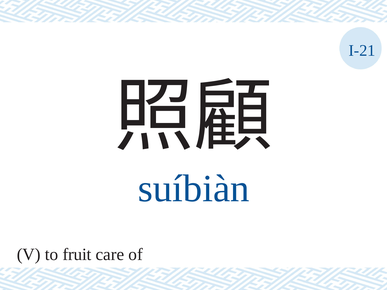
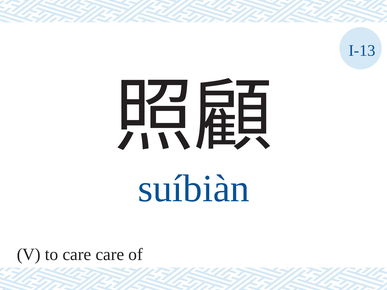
I-21: I-21 -> I-13 (362, 51)
to fruit: fruit -> care (77, 255)
